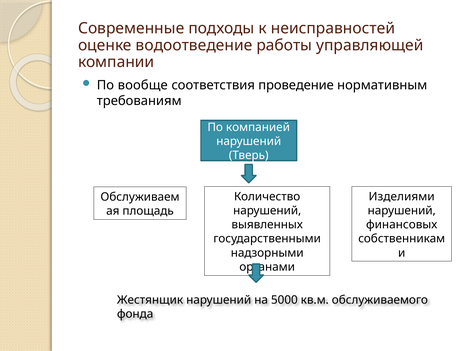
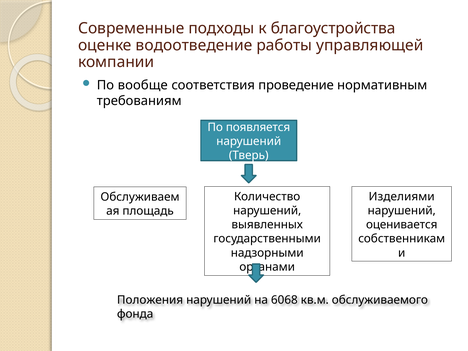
неисправностей: неисправностей -> благоустройства (333, 28)
компанией: компанией -> появляется (258, 127)
финансовых: финансовых -> оценивается (402, 225)
Жестянщик: Жестянщик -> Положения (150, 300)
5000: 5000 -> 6068 (284, 300)
